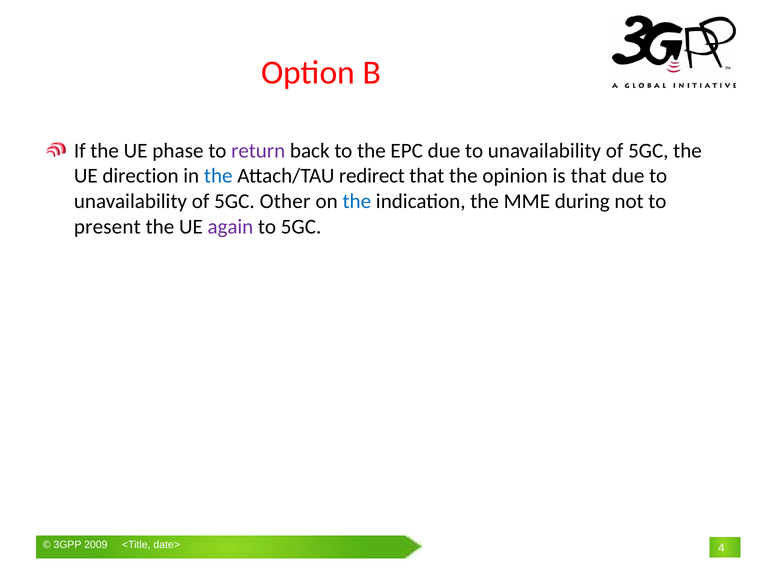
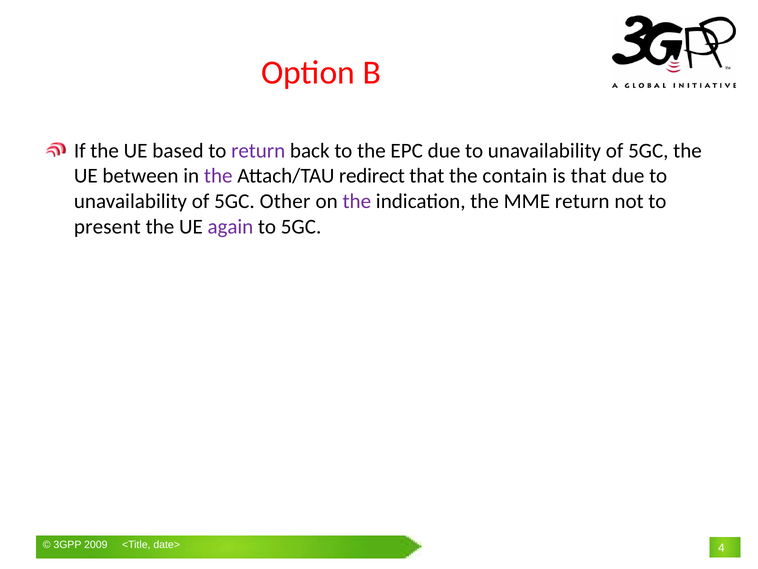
phase: phase -> based (178, 151)
direction: direction -> between (140, 176)
the colour: blue -> purple (218, 176)
opinion: opinion -> contain (515, 176)
the colour: blue -> purple (357, 201)
MME during: during -> return (582, 201)
